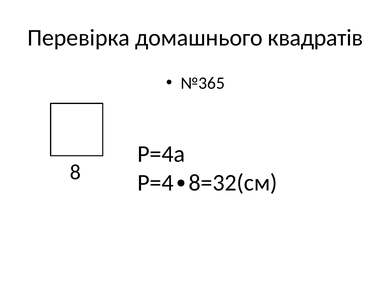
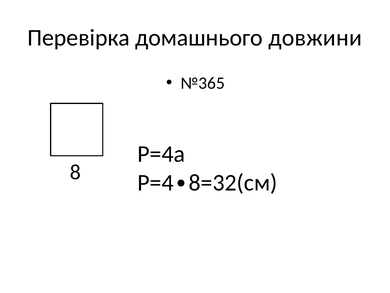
квадратів: квадратів -> довжини (315, 38)
